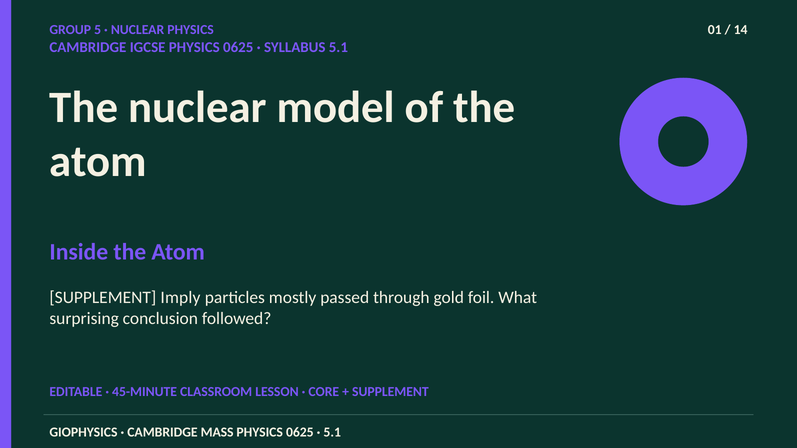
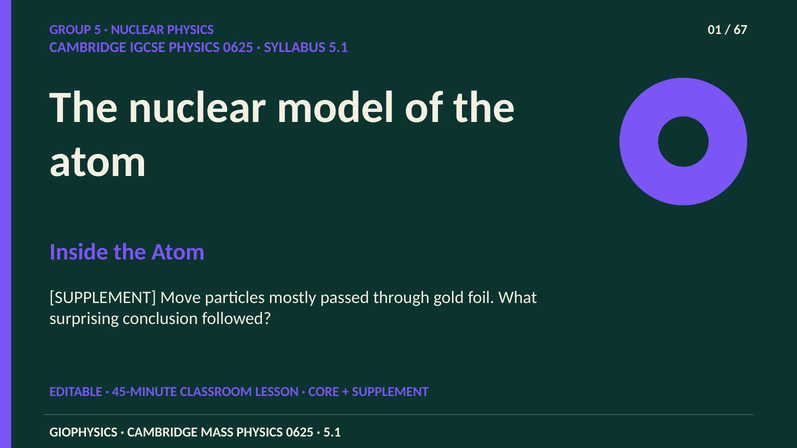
14: 14 -> 67 (741, 30)
Imply: Imply -> Move (181, 298)
